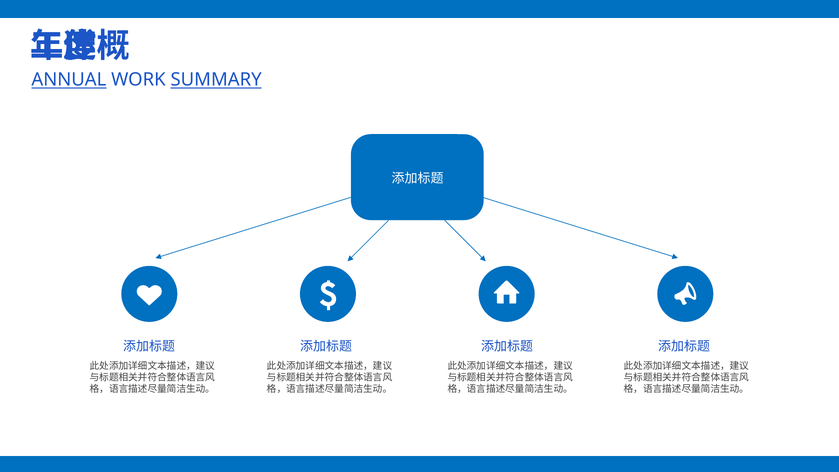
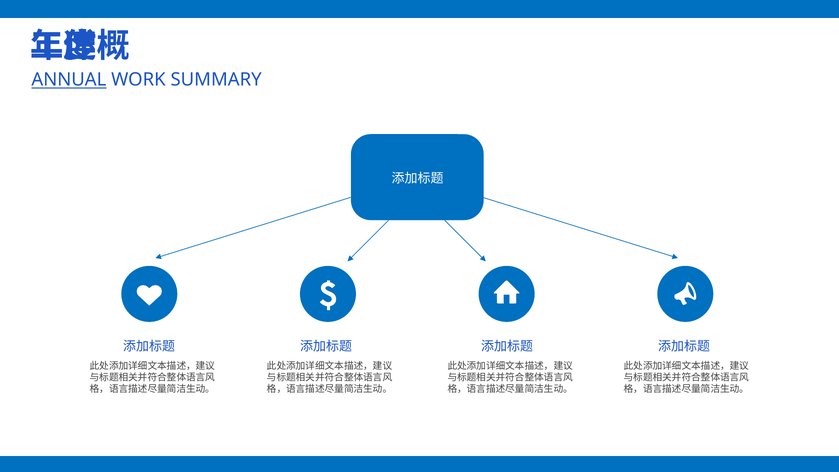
SUMMARY underline: present -> none (216, 80)
